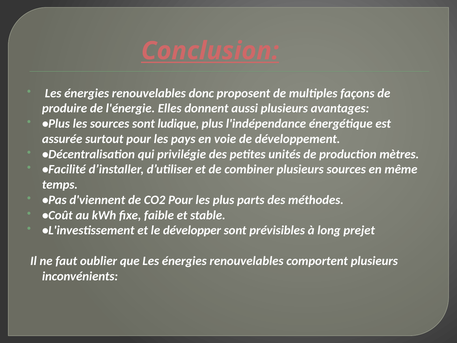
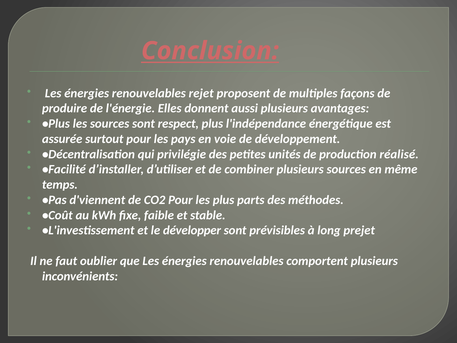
donc: donc -> rejet (201, 93)
ludique: ludique -> respect (178, 124)
mètres: mètres -> réalisé (399, 154)
